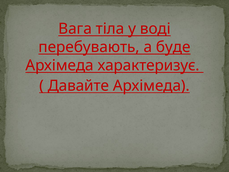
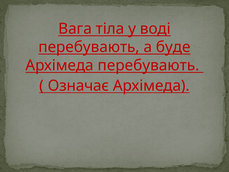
Архімеда характеризує: характеризує -> перебувають (148, 65)
Давайте: Давайте -> Означає (78, 86)
